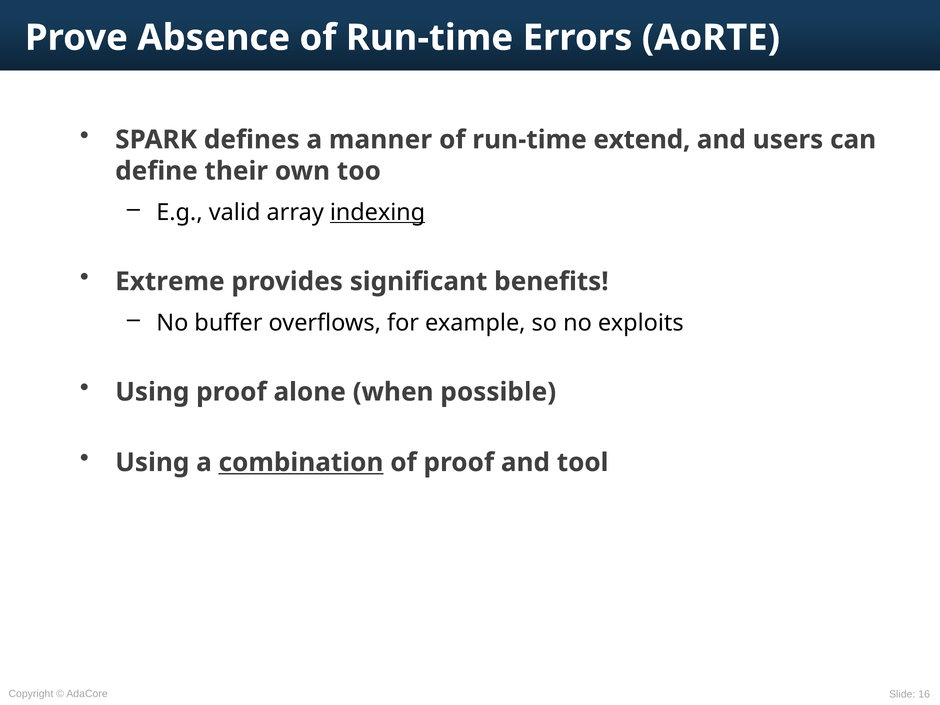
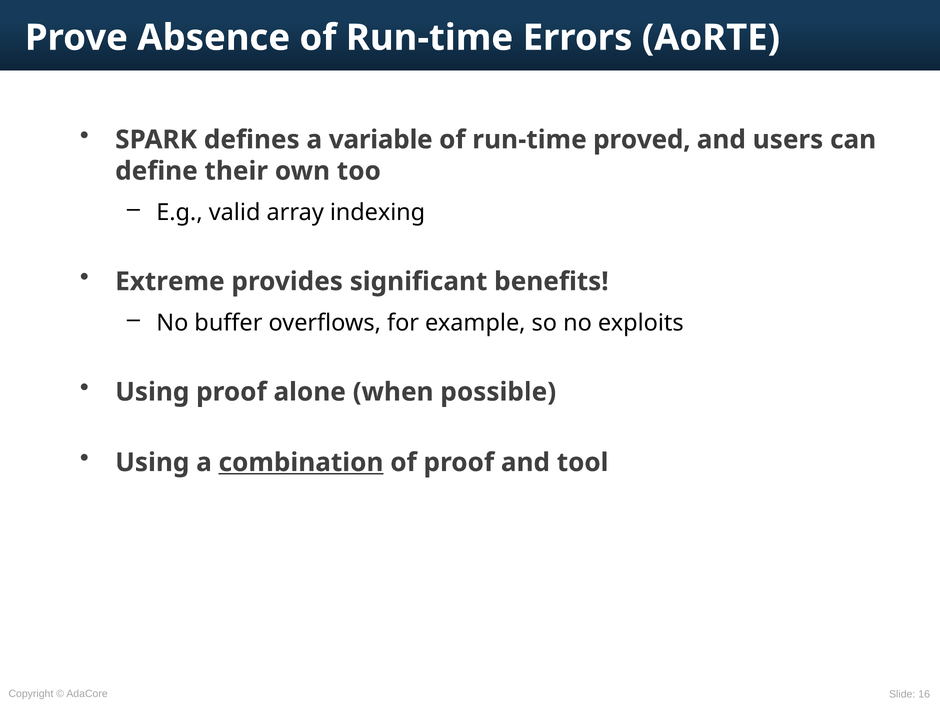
manner: manner -> variable (381, 140)
extend: extend -> proved (642, 140)
indexing underline: present -> none (378, 212)
